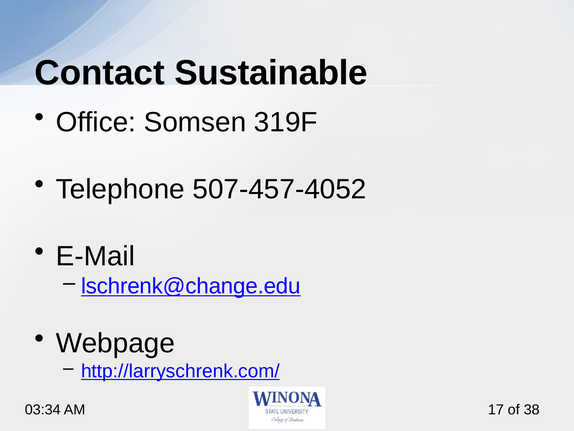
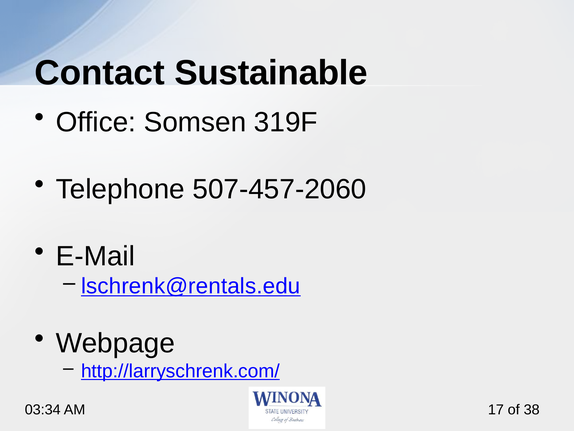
507-457-4052: 507-457-4052 -> 507-457-2060 (280, 189)
lschrenk@change.edu: lschrenk@change.edu -> lschrenk@rentals.edu (191, 286)
